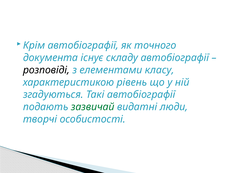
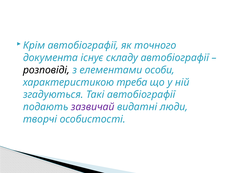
класу: класу -> особи (160, 70)
рівень: рівень -> треба (132, 82)
зазвичай colour: green -> purple (93, 107)
